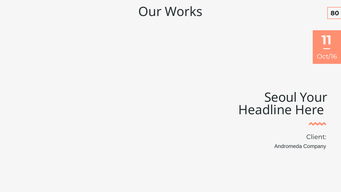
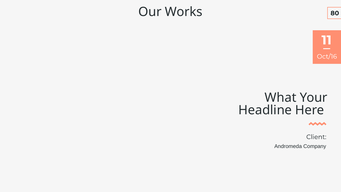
Seoul: Seoul -> What (280, 98)
